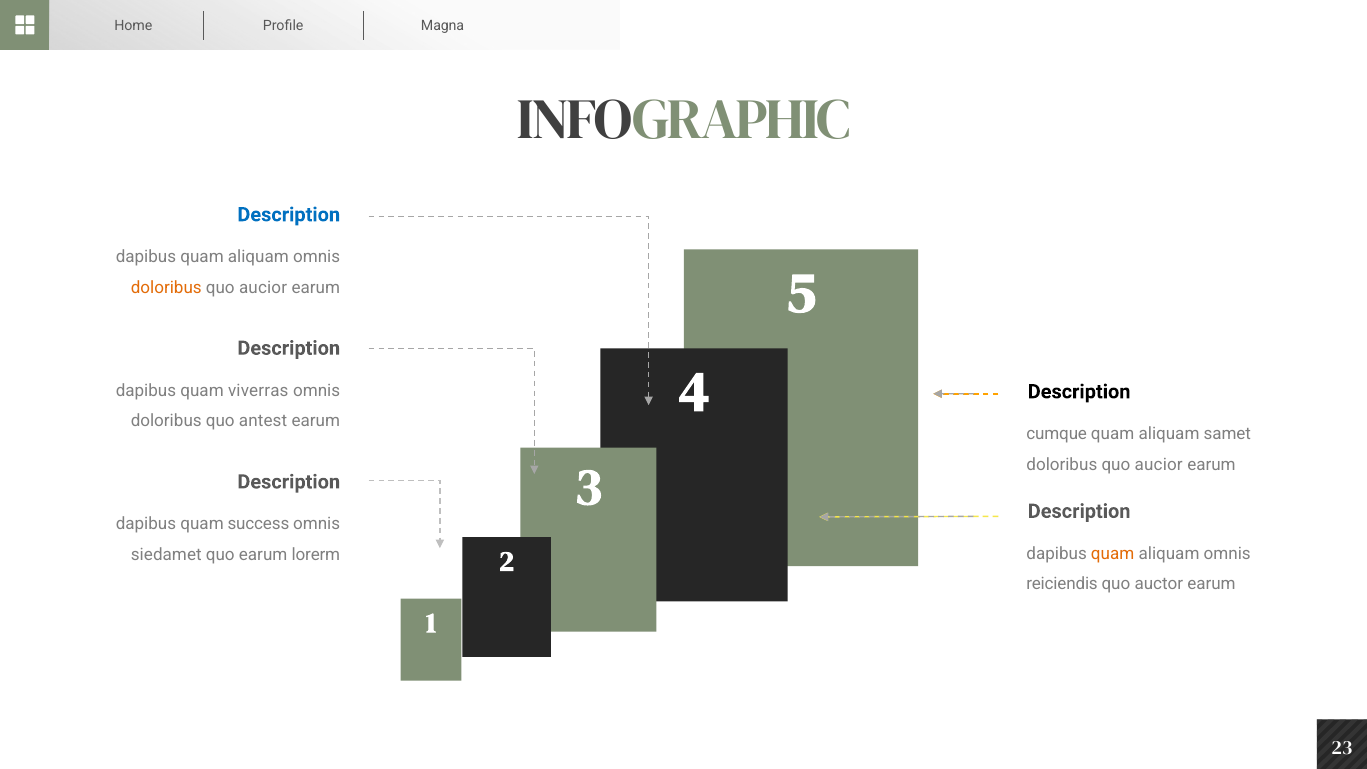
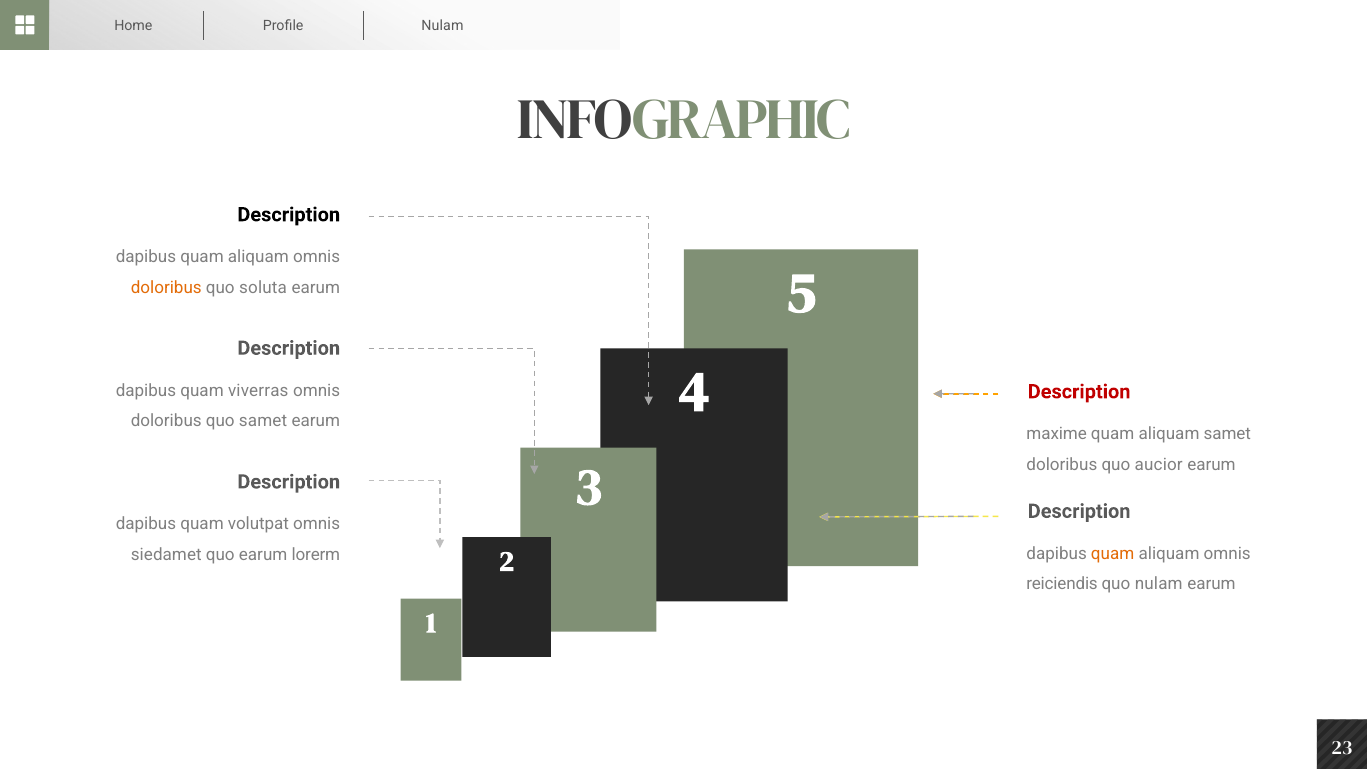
Profile Magna: Magna -> Nulam (442, 26)
Description colour: blue -> black (289, 215)
aucior: aucior -> soluta (263, 288)
Description colour: black -> red (1079, 392)
quo antest: antest -> samet (263, 421)
cumque: cumque -> maxime (1057, 434)
success: success -> volutpat (258, 524)
quo auctor: auctor -> nulam (1159, 584)
